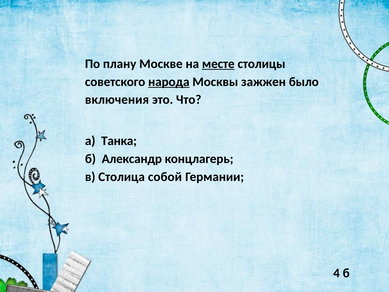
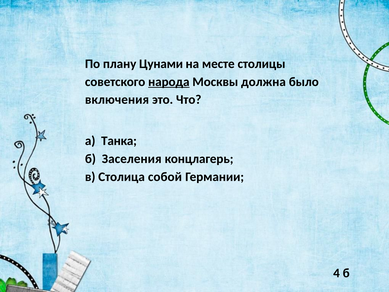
Москве: Москве -> Цунами (161, 64)
месте underline: present -> none (218, 64)
зажжен: зажжен -> должна (263, 82)
Александр: Александр -> Заселения (132, 159)
